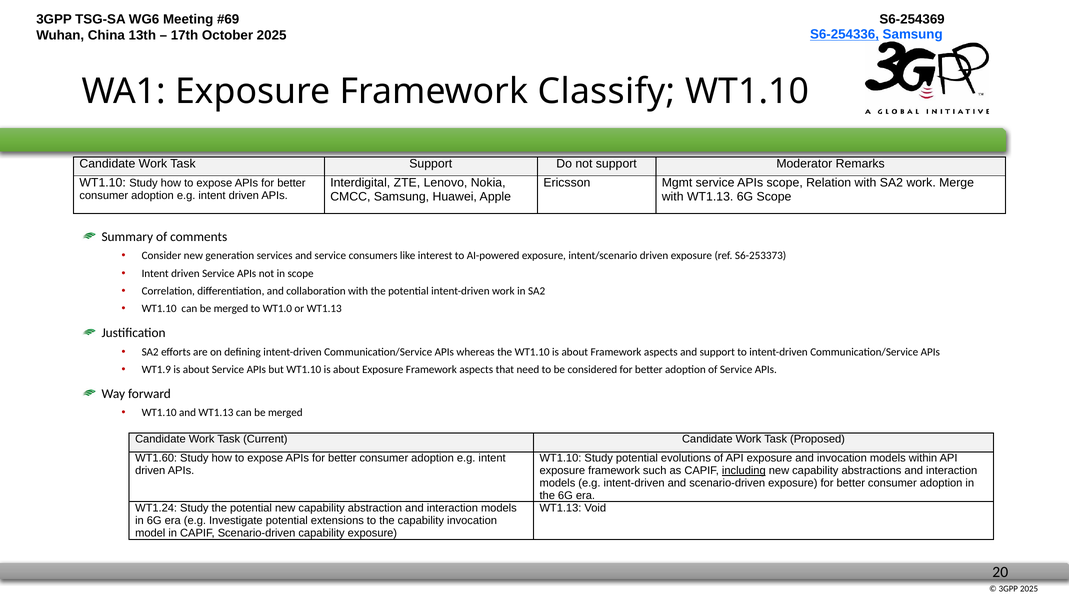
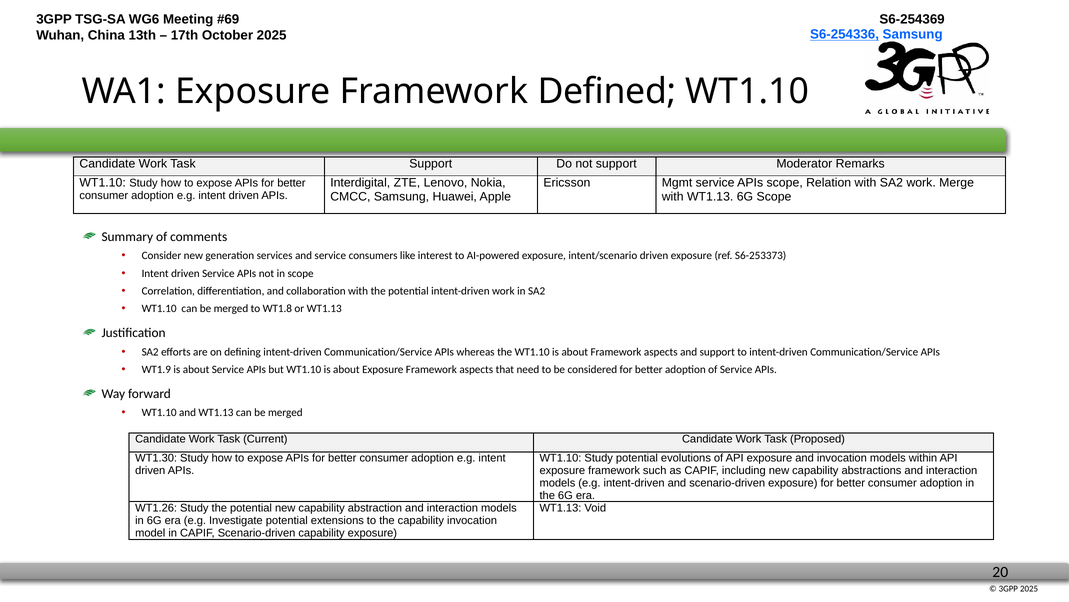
Classify: Classify -> Defined (607, 91)
WT1.0: WT1.0 -> WT1.8 (277, 308)
WT1.60: WT1.60 -> WT1.30 (156, 458)
including underline: present -> none (744, 470)
WT1.24: WT1.24 -> WT1.26 (156, 507)
